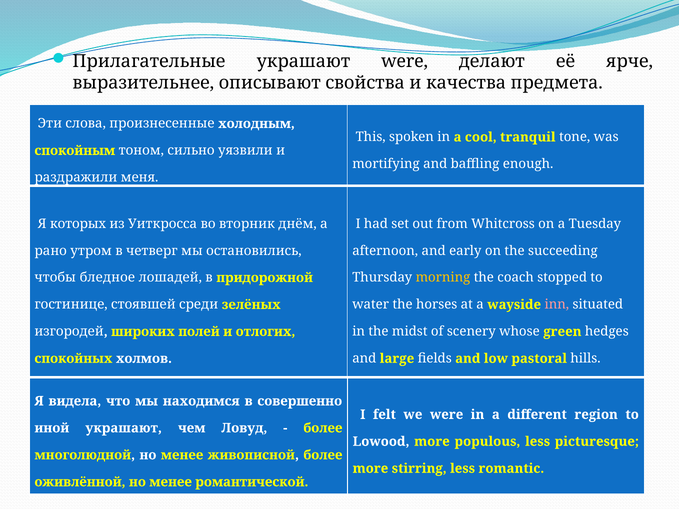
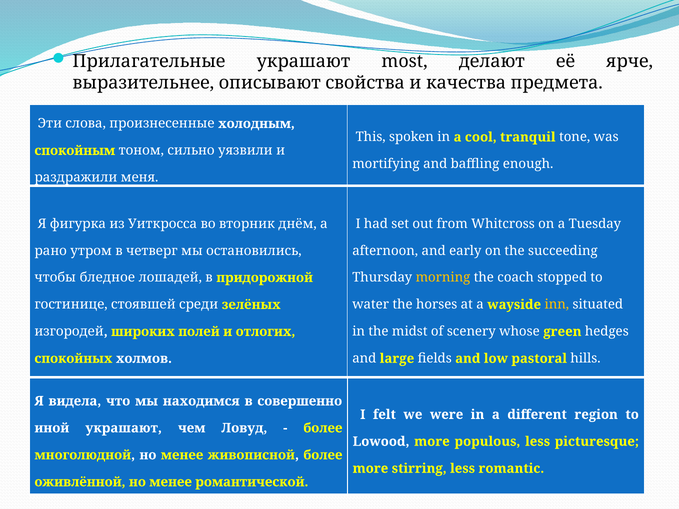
украшают were: were -> most (405, 61)
которых: которых -> фигурка (78, 224)
inn colour: pink -> yellow (557, 305)
